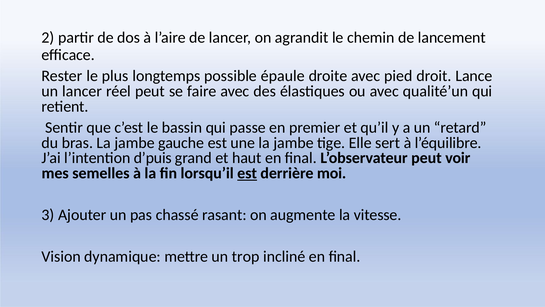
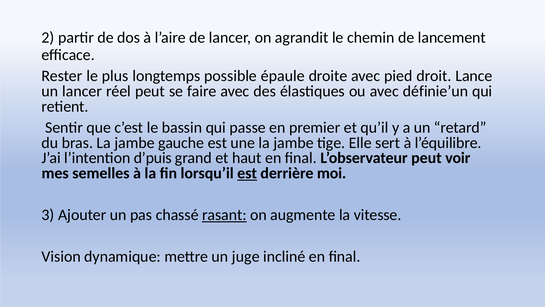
qualité’un: qualité’un -> définie’un (436, 91)
rasant underline: none -> present (224, 215)
trop: trop -> juge (246, 256)
